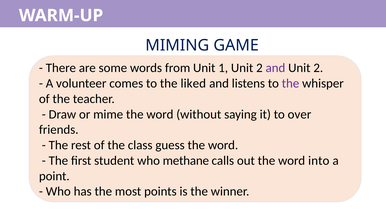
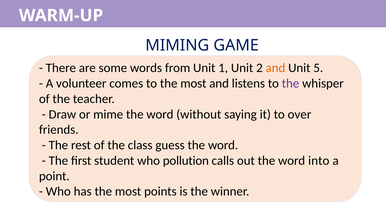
and colour: purple -> orange (275, 68)
2: 2 -> 5 (318, 68)
to the liked: liked -> most (193, 83)
methane: methane -> pollution (186, 161)
